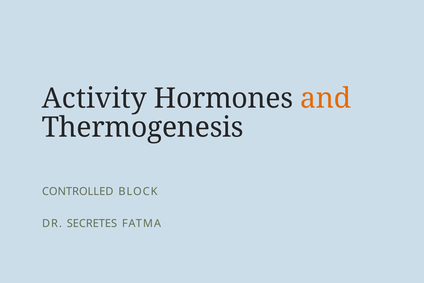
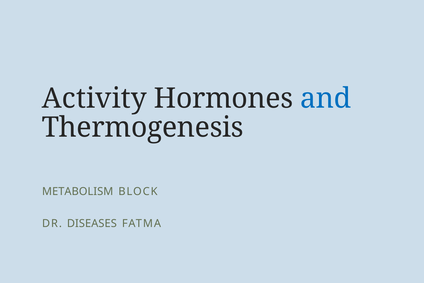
and colour: orange -> blue (326, 99)
CONTROLLED: CONTROLLED -> METABOLISM (78, 191)
SECRETES: SECRETES -> DISEASES (92, 223)
